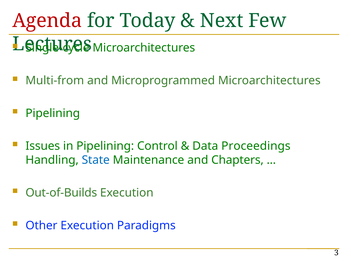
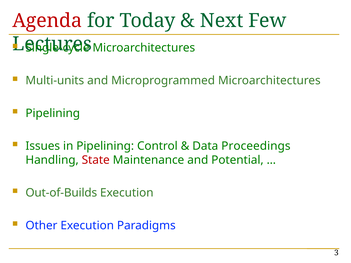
Multi-from: Multi-from -> Multi-units (55, 81)
State colour: blue -> red (96, 160)
Chapters: Chapters -> Potential (237, 160)
